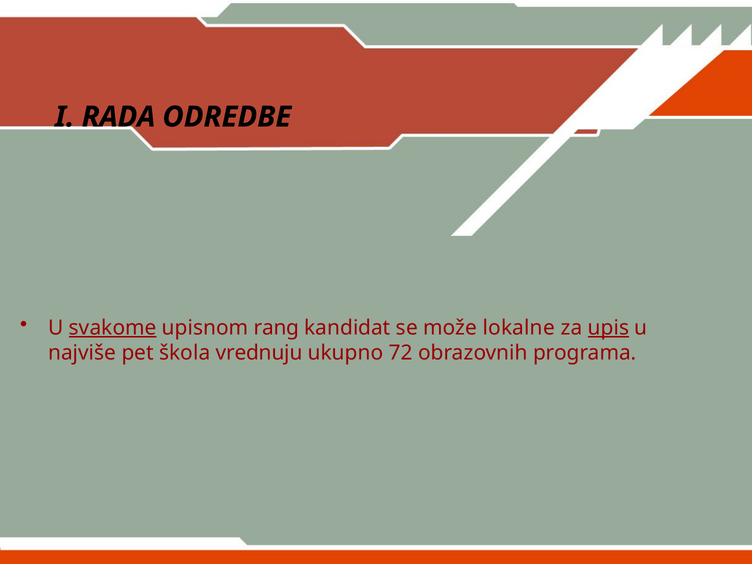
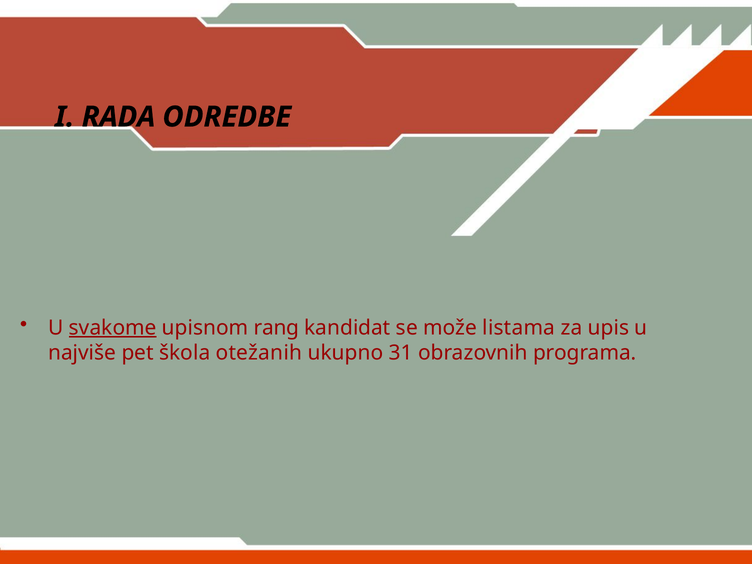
lokalne: lokalne -> listama (519, 328)
upis underline: present -> none (608, 328)
vrednuju: vrednuju -> otežanih (259, 353)
72: 72 -> 31 (401, 353)
